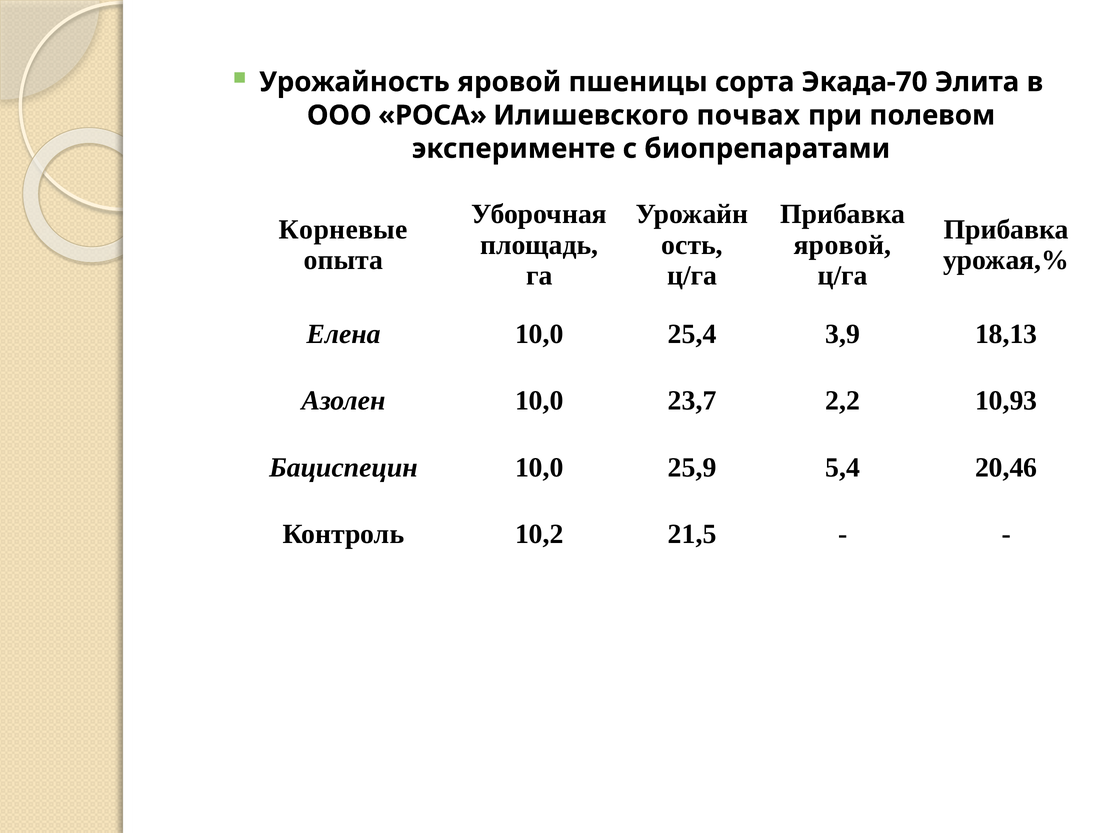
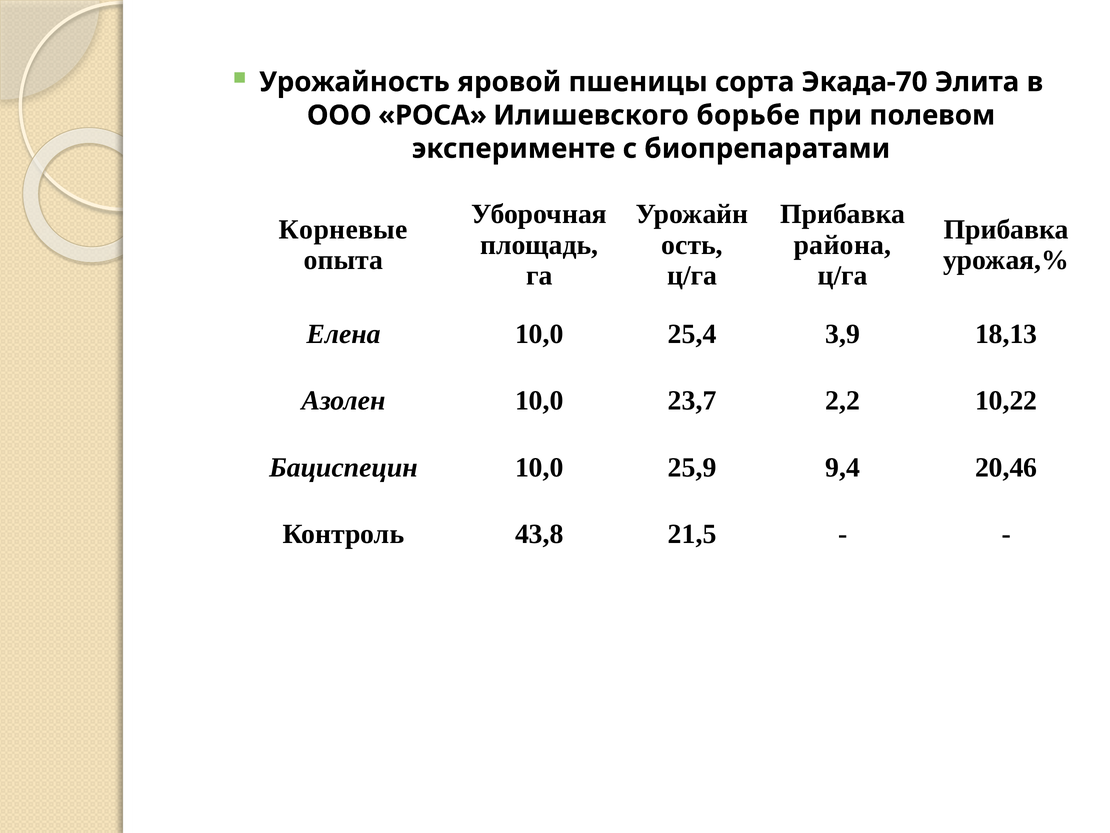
почвах: почвах -> борьбе (748, 115)
яровой: яровой -> района (843, 245)
10,93: 10,93 -> 10,22 (1006, 400)
5,4: 5,4 -> 9,4 (843, 467)
10,2: 10,2 -> 43,8 (539, 534)
